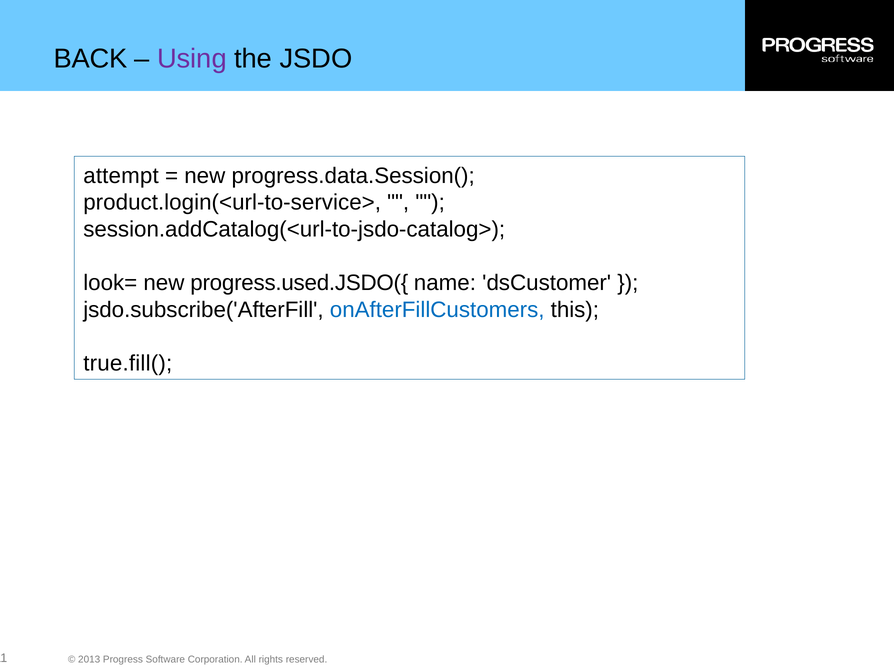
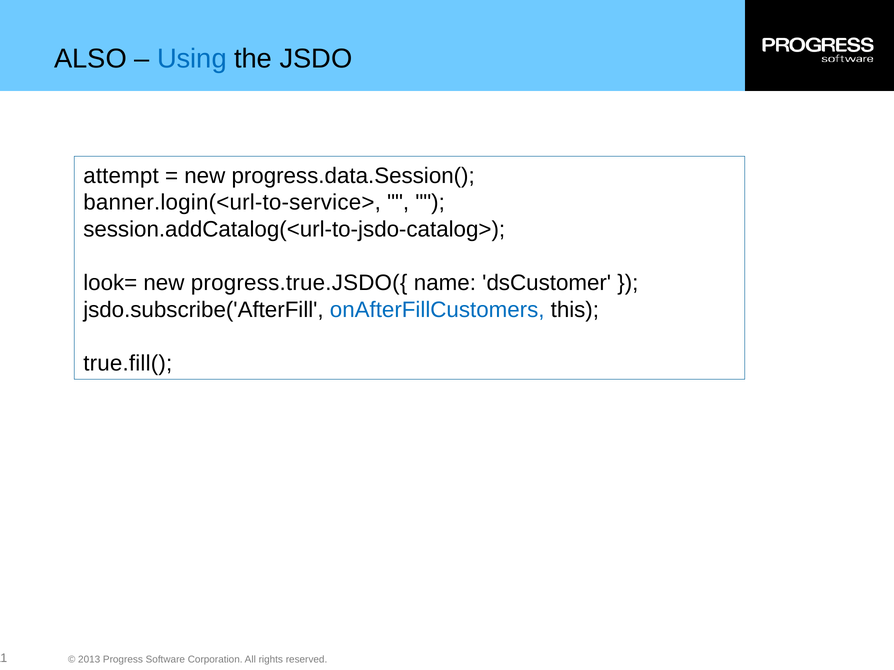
BACK: BACK -> ALSO (91, 59)
Using colour: purple -> blue (192, 59)
product.login(<url-to-service>: product.login(<url-to-service> -> banner.login(<url-to-service> (232, 203)
progress.used.JSDO({: progress.used.JSDO({ -> progress.true.JSDO({ (299, 283)
